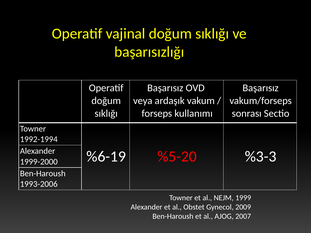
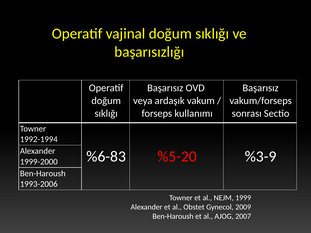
%6-19: %6-19 -> %6-83 (106, 157)
%3-3: %3-3 -> %3-9 (261, 157)
